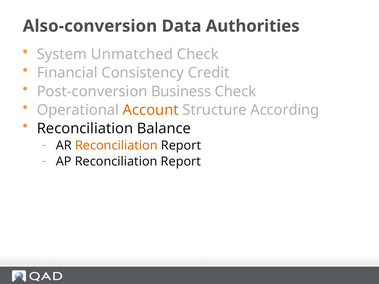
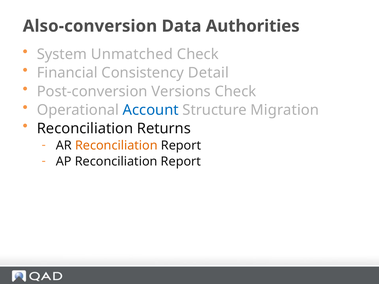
Credit: Credit -> Detail (208, 73)
Business: Business -> Versions (181, 91)
Account colour: orange -> blue (151, 110)
According: According -> Migration (285, 110)
Balance: Balance -> Returns (164, 129)
